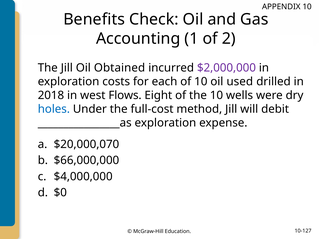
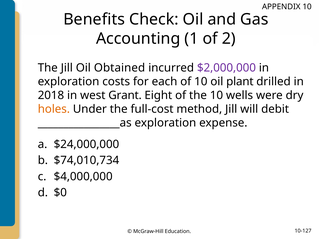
used: used -> plant (240, 82)
Flows: Flows -> Grant (125, 95)
holes colour: blue -> orange (54, 109)
$20,000,070: $20,000,070 -> $24,000,000 (86, 144)
$66,000,000: $66,000,000 -> $74,010,734 (86, 161)
